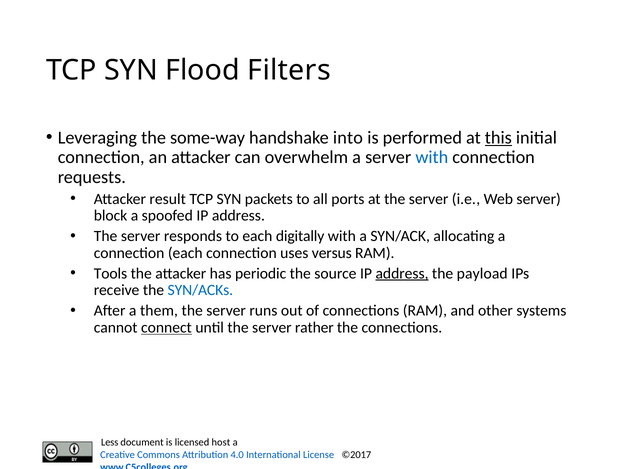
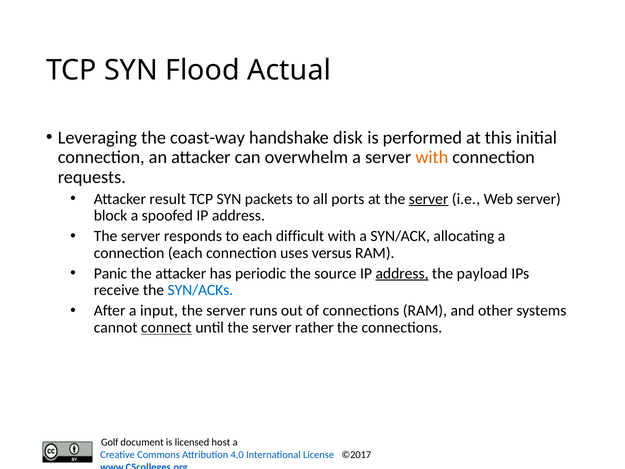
Filters: Filters -> Actual (289, 70)
some-way: some-way -> coast-way (208, 138)
into: into -> disk (348, 138)
this underline: present -> none (498, 138)
with colour: blue -> orange (432, 157)
server underline: none -> present (429, 199)
digitally: digitally -> difficult (300, 236)
Tools: Tools -> Panic (111, 273)
them: them -> input (159, 310)
Less: Less -> Golf (110, 442)
